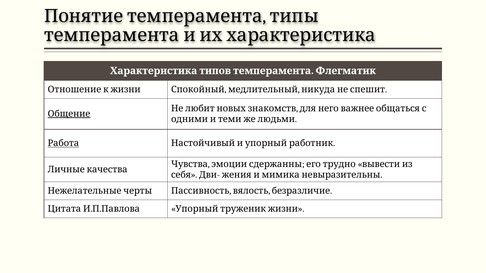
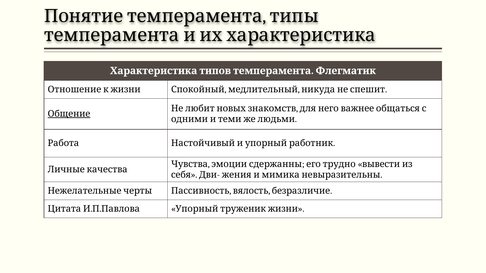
Работа underline: present -> none (63, 143)
